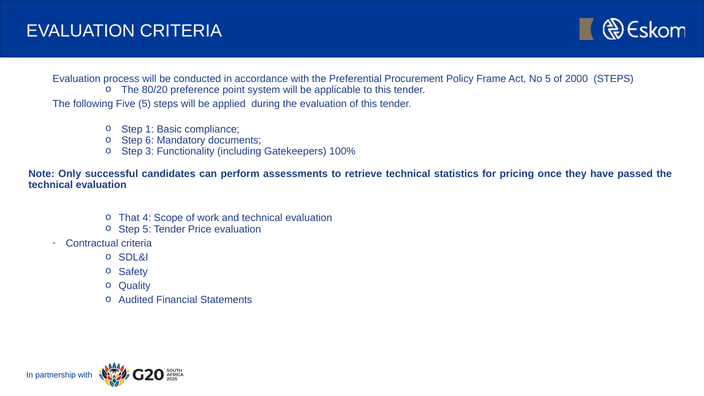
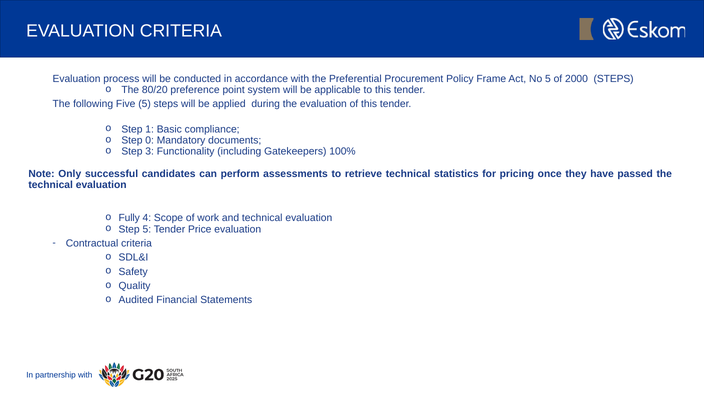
6: 6 -> 0 (150, 140)
That: That -> Fully (129, 218)
